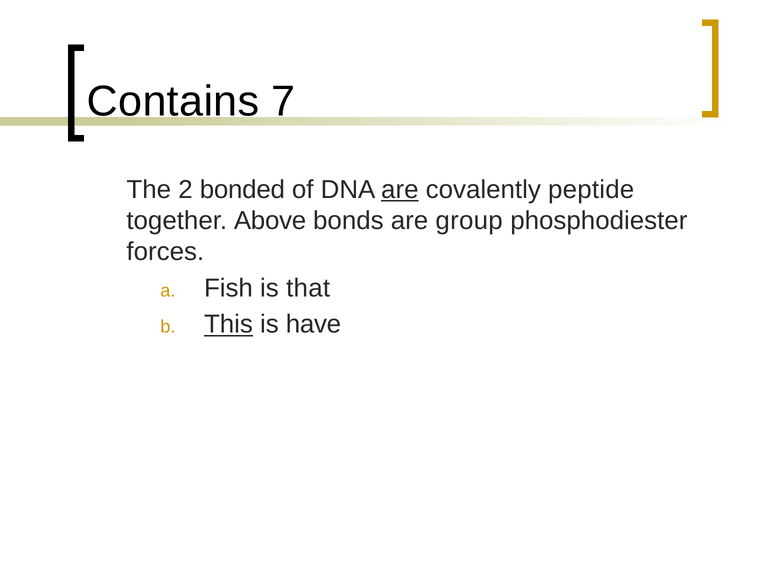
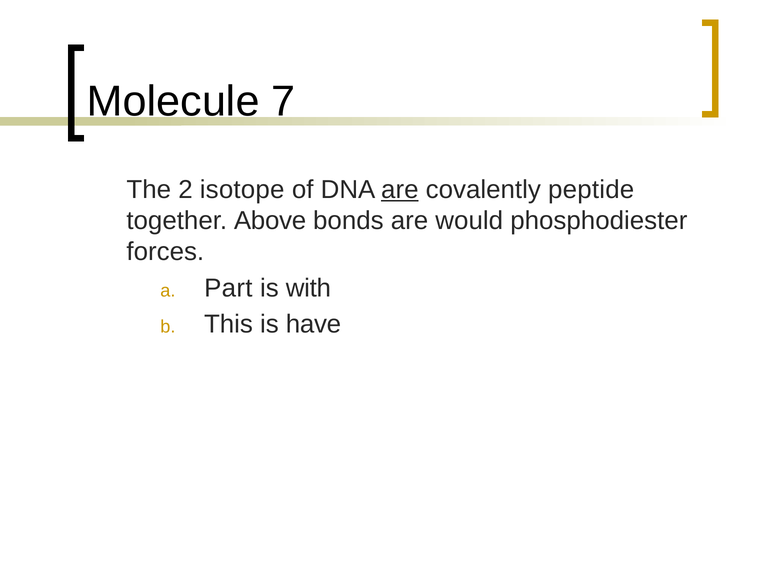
Contains: Contains -> Molecule (173, 102)
bonded: bonded -> isotope (242, 190)
group: group -> would (469, 221)
Fish: Fish -> Part (228, 288)
that: that -> with (308, 288)
This underline: present -> none (228, 324)
